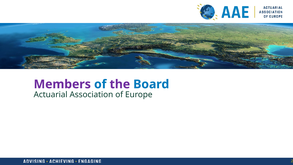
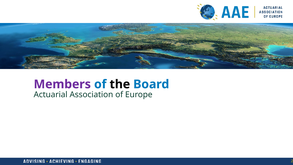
the colour: purple -> black (120, 84)
